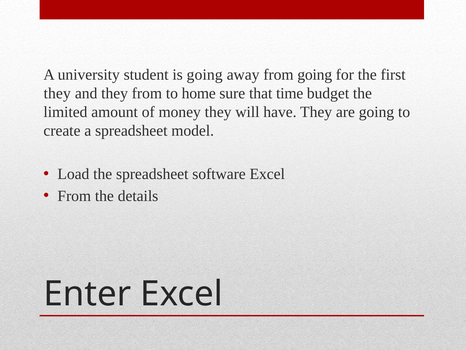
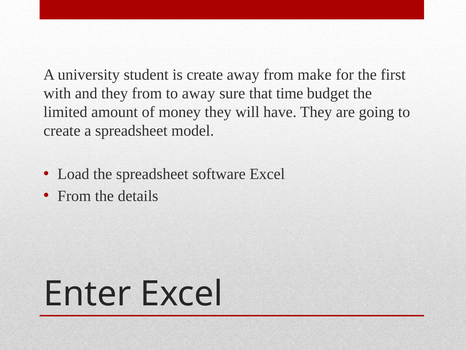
is going: going -> create (205, 74)
from going: going -> make (315, 74)
they: they -> with (57, 93)
to home: home -> away (199, 93)
